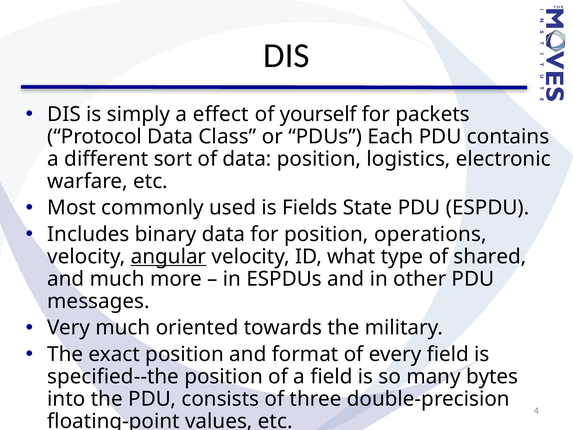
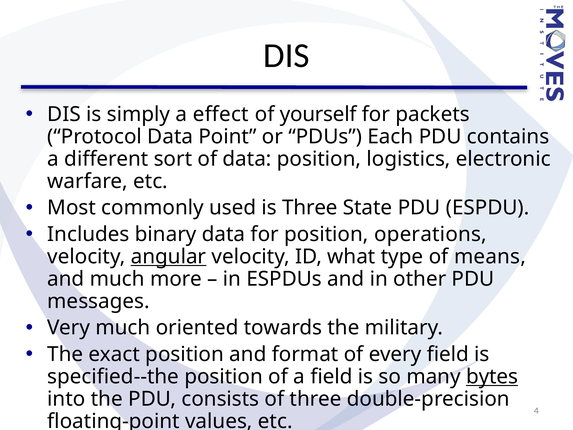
Class: Class -> Point (227, 137)
is Fields: Fields -> Three (310, 208)
shared: shared -> means (490, 256)
bytes underline: none -> present (492, 376)
